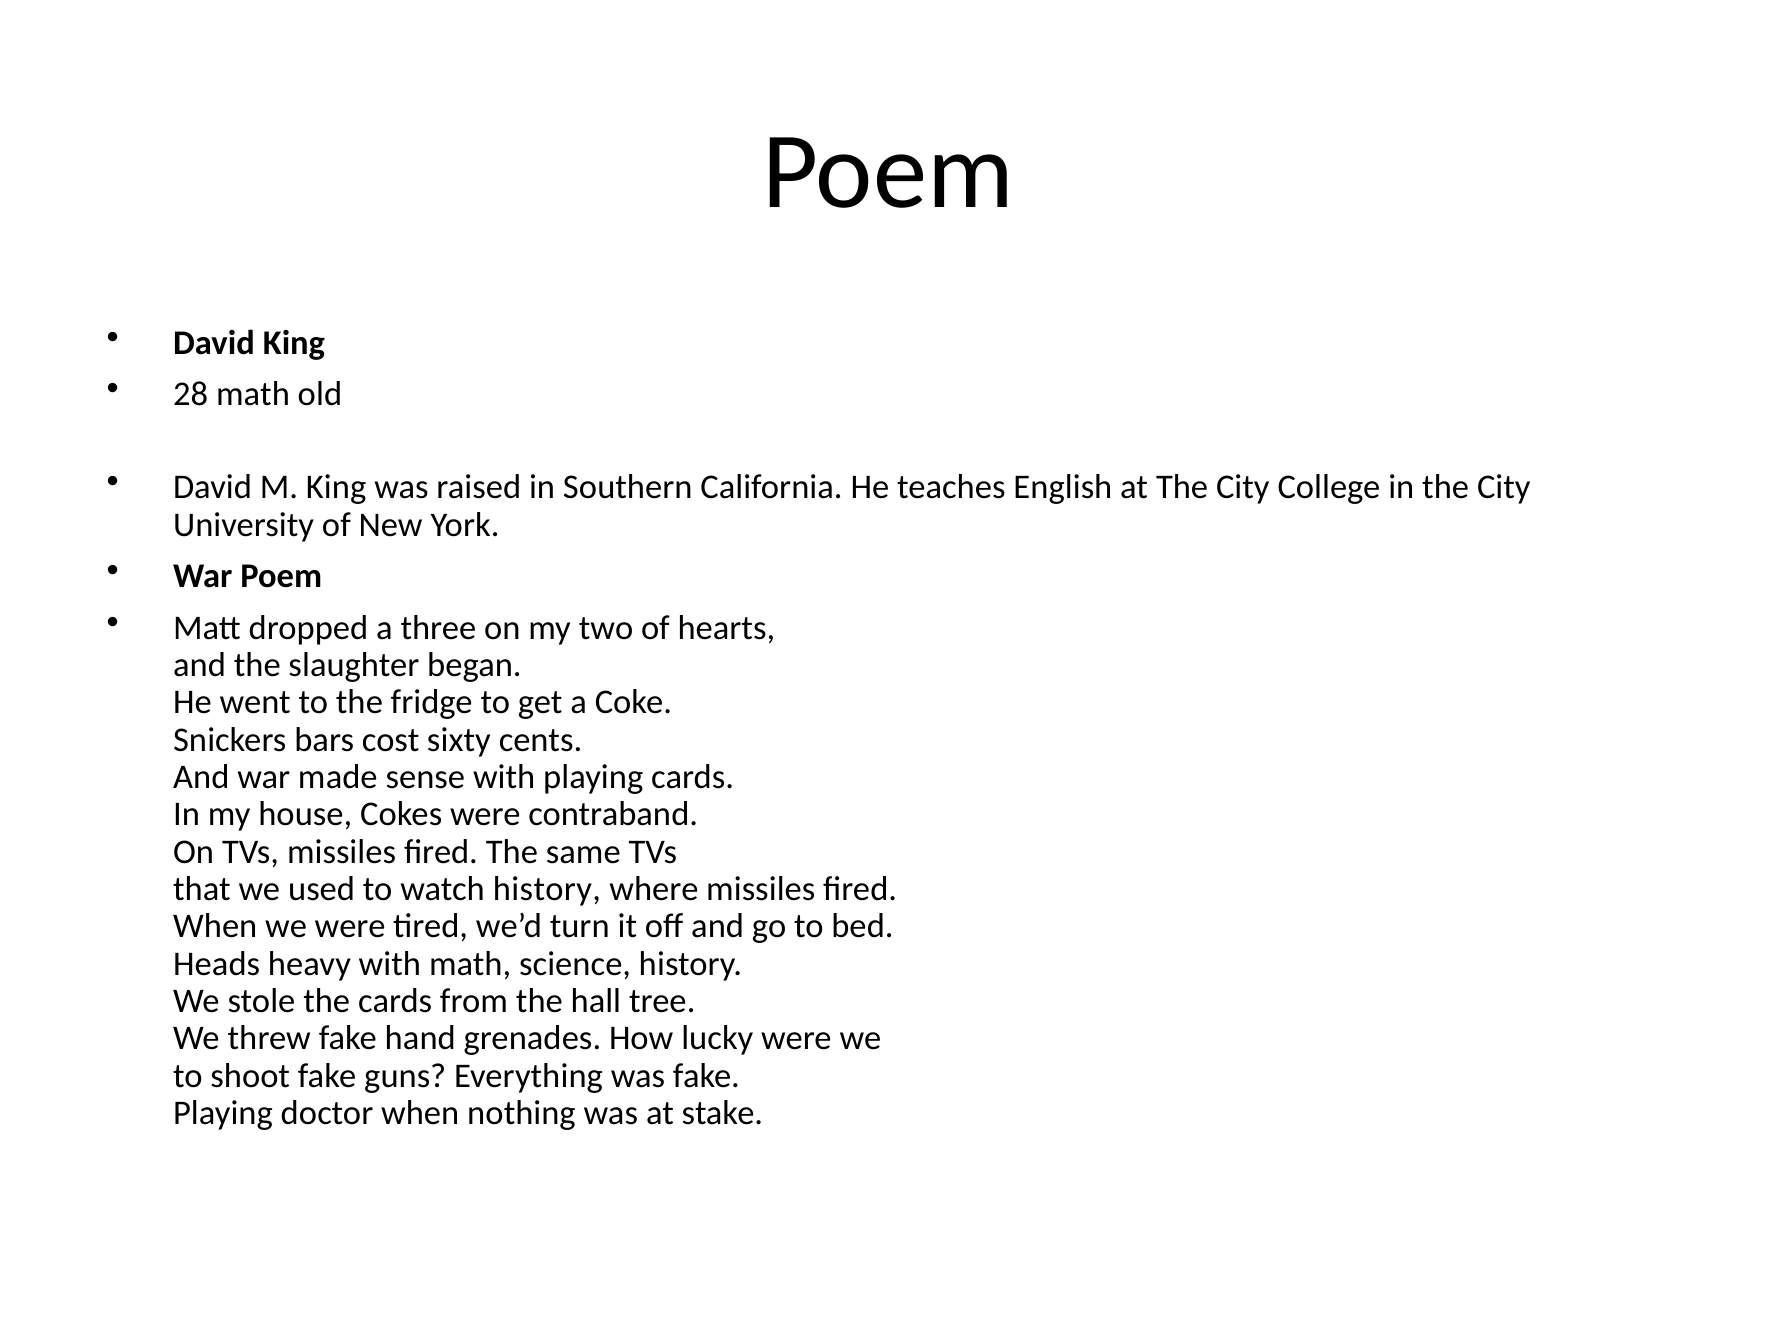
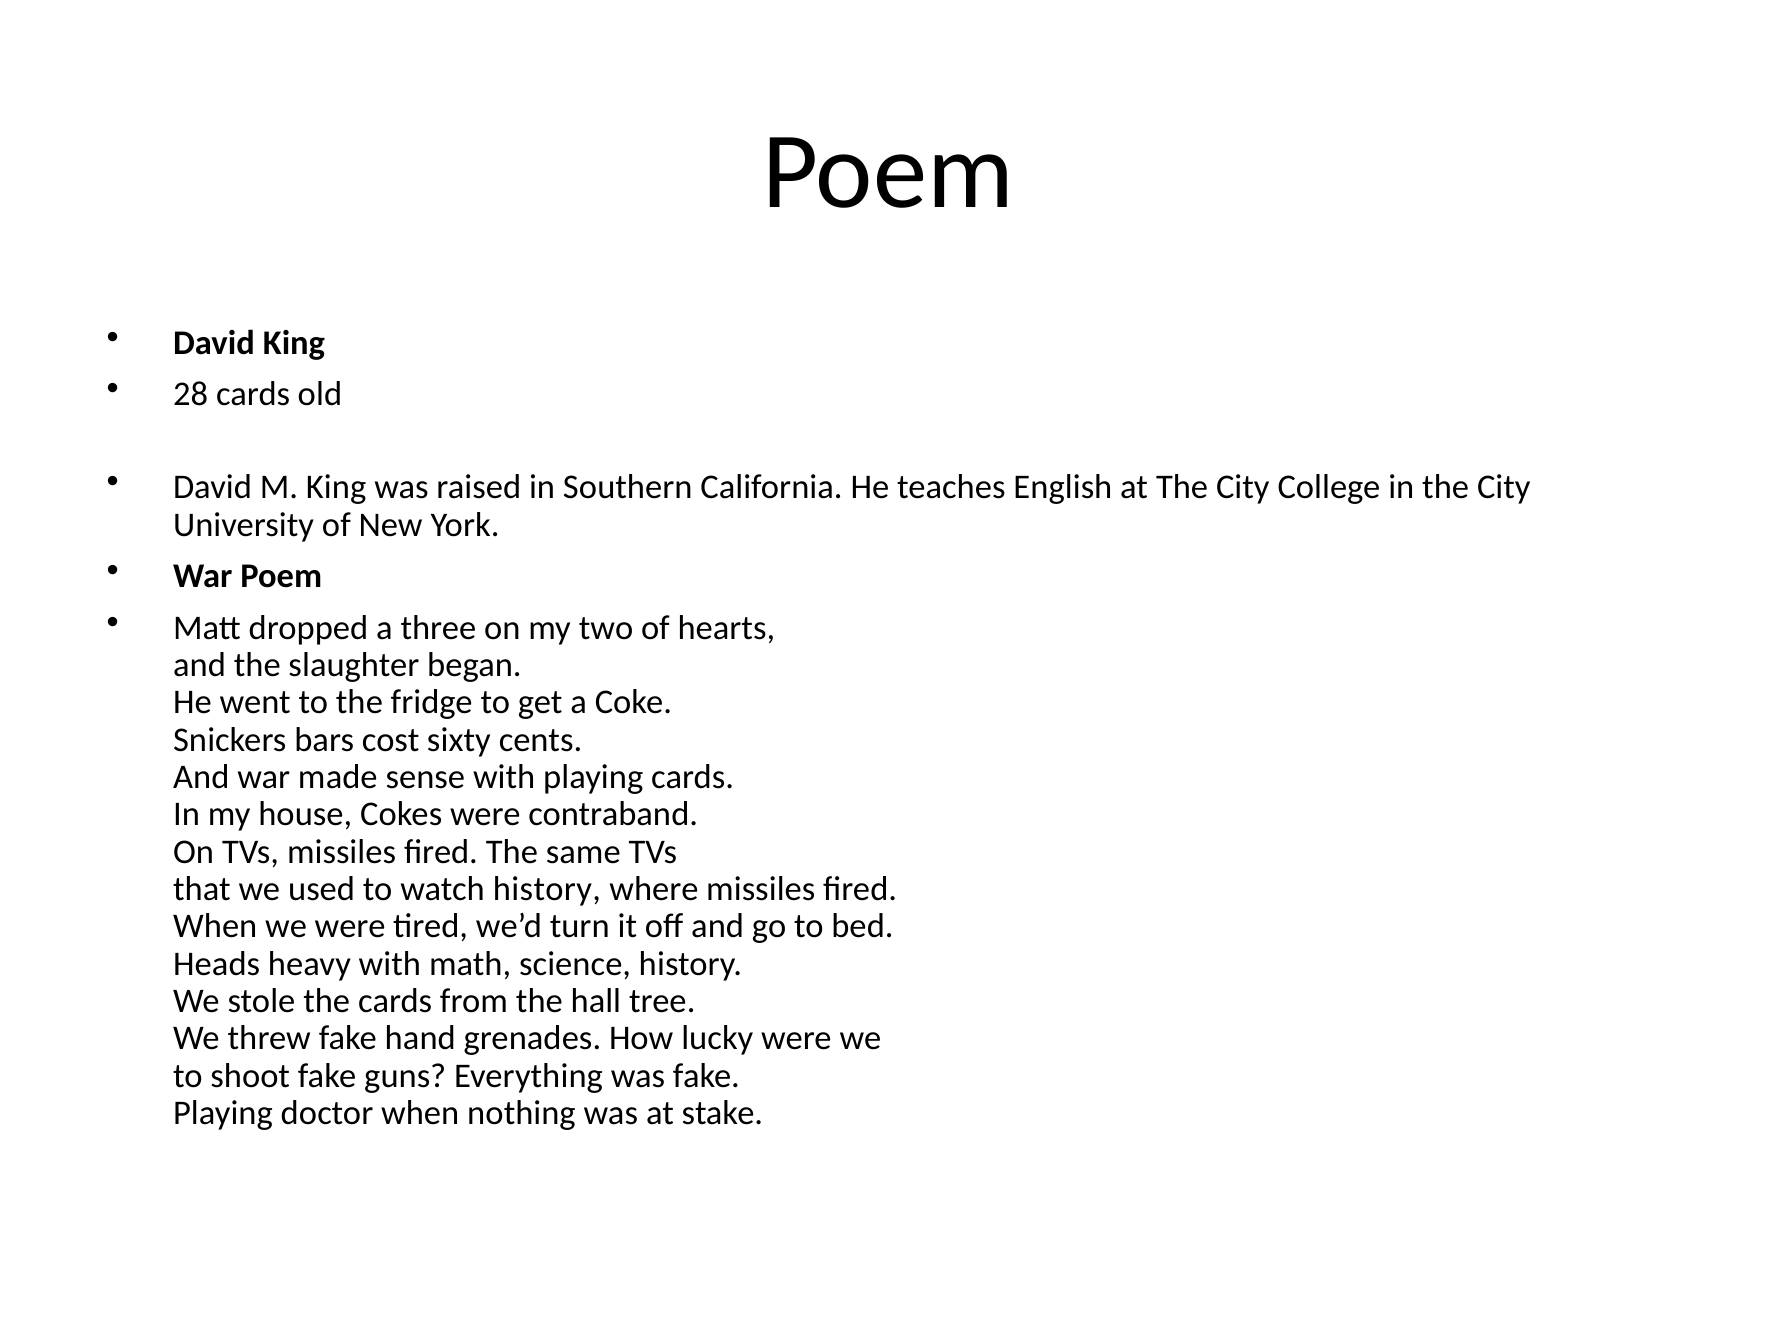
28 math: math -> cards (253, 394)
